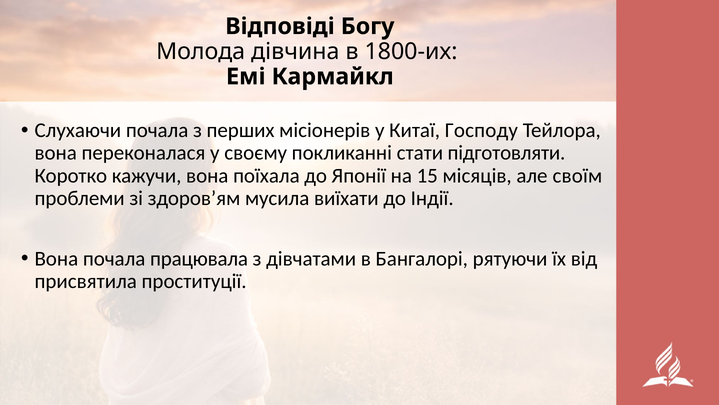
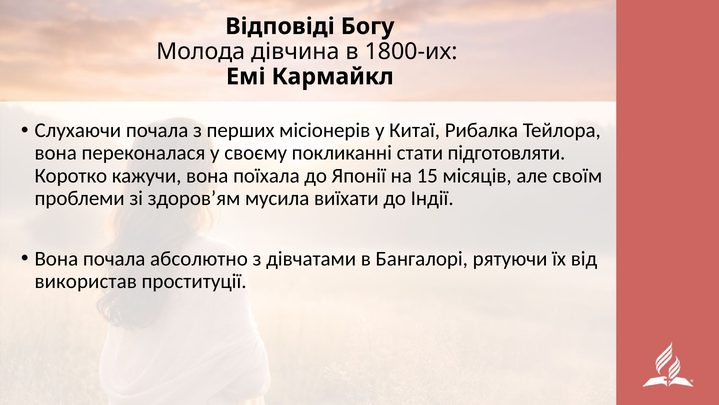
Господу: Господу -> Рибалка (481, 130)
працювала: працювала -> абсолютно (199, 258)
присвятила: присвятила -> використав (86, 281)
